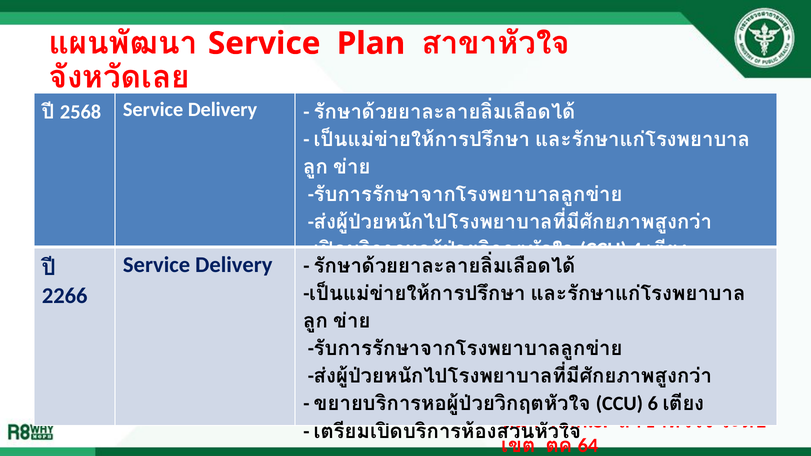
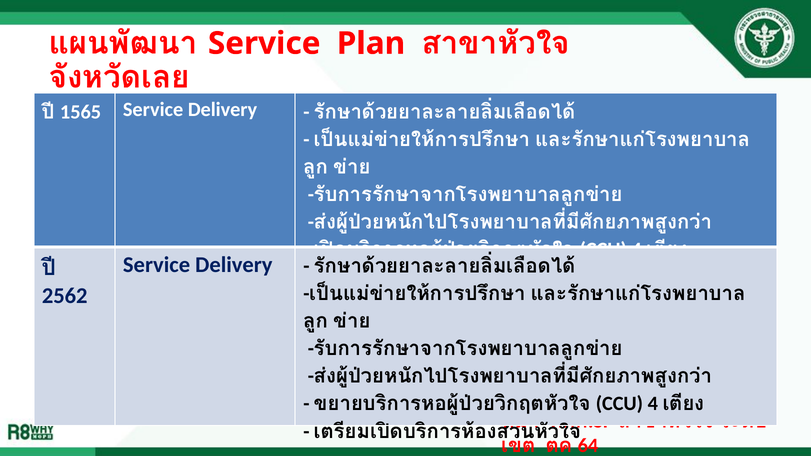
2568: 2568 -> 1565 (81, 112)
2266: 2266 -> 2562 (65, 296)
6: 6 -> 4 (653, 404)
